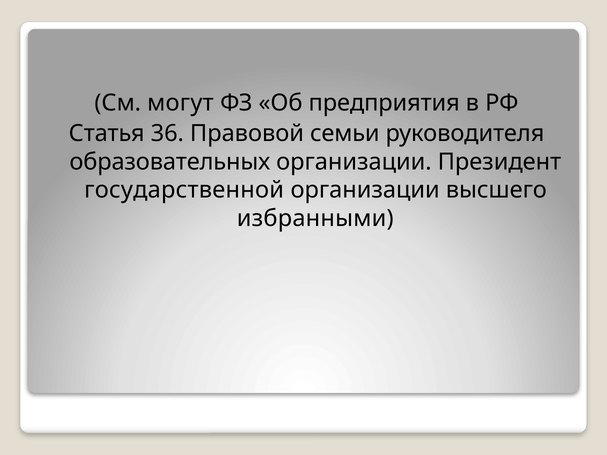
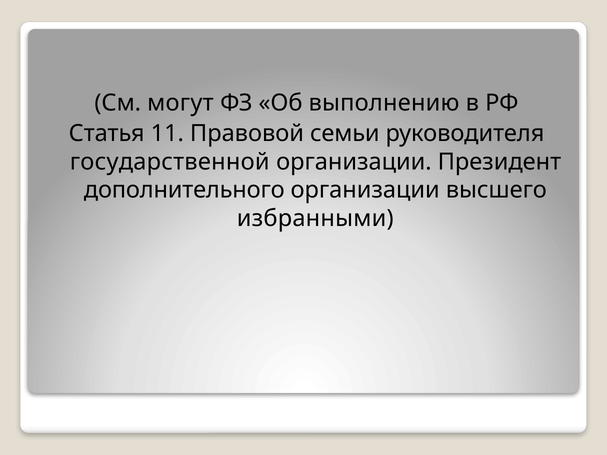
предприятия: предприятия -> выполнению (384, 103)
36: 36 -> 11 (167, 133)
образовательных: образовательных -> государственной (170, 162)
государственной: государственной -> дополнительного (184, 190)
